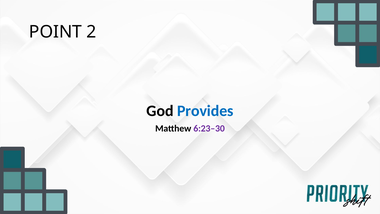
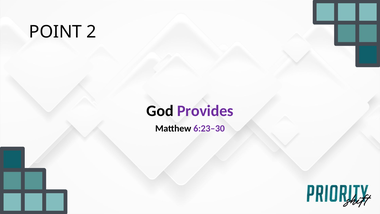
Provides colour: blue -> purple (205, 111)
